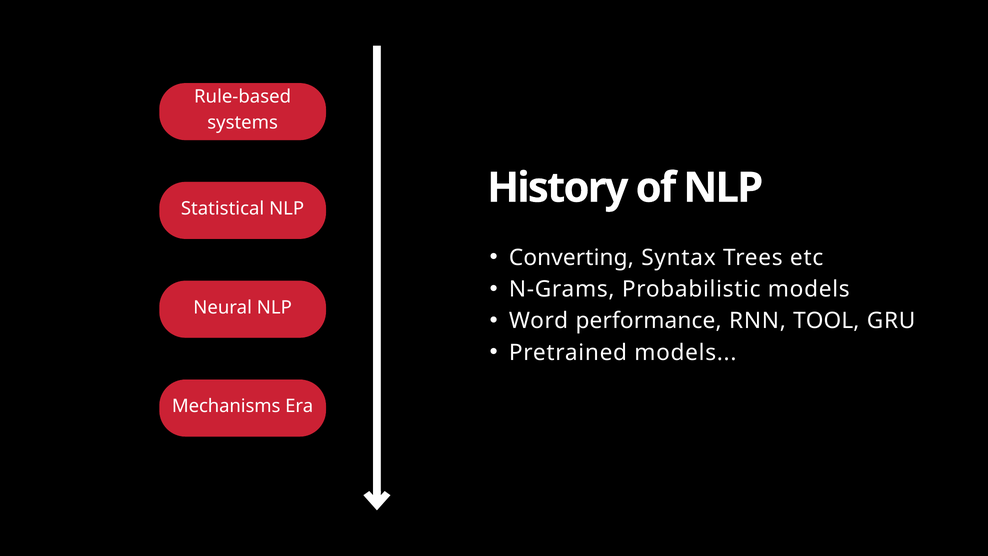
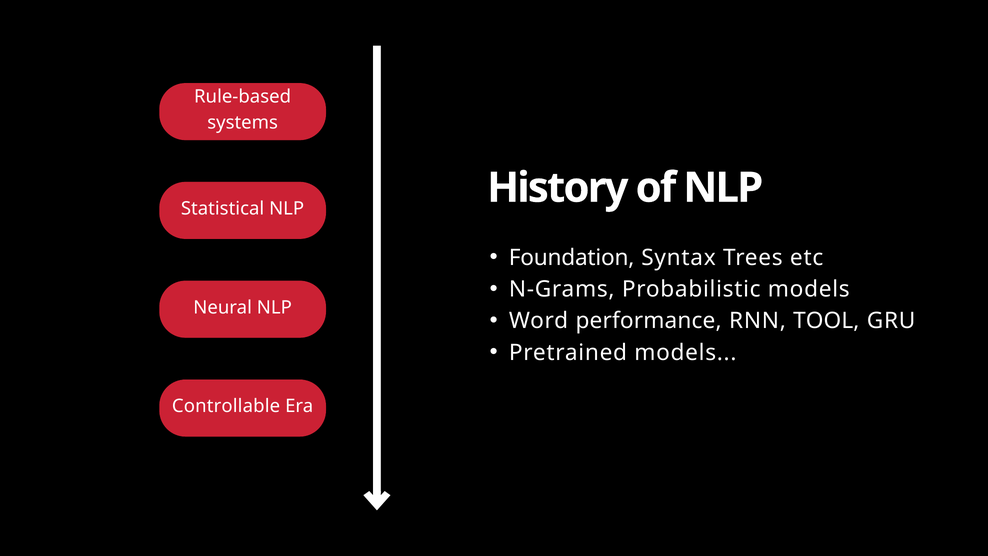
Converting: Converting -> Foundation (572, 257)
Mechanisms: Mechanisms -> Controllable (226, 406)
